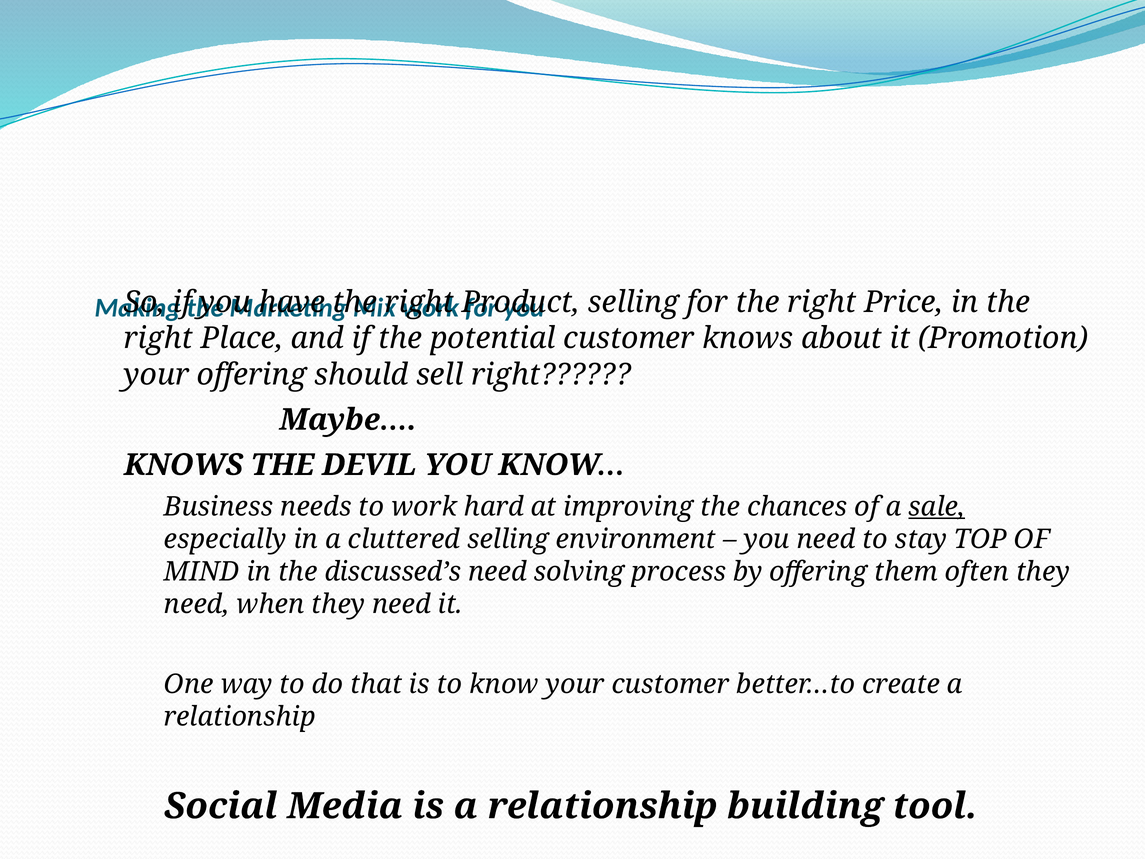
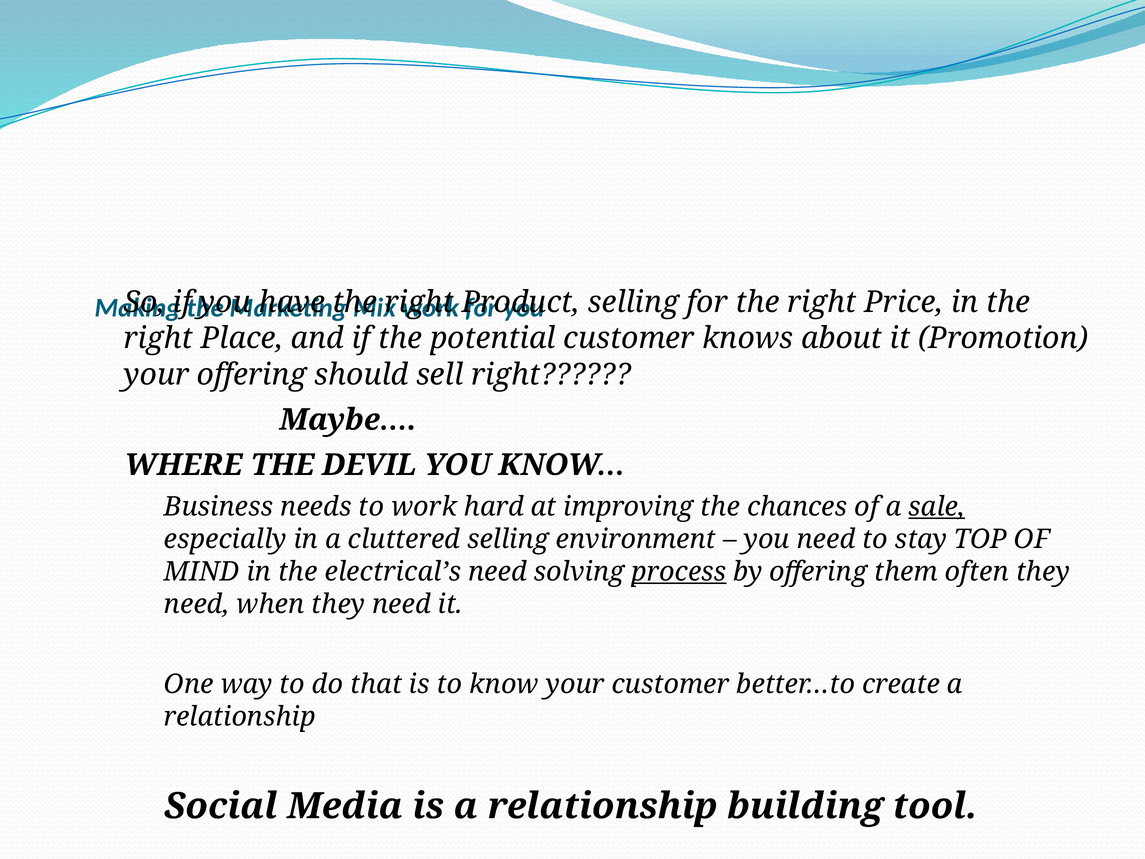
KNOWS: KNOWS -> WHERE (183, 465)
discussed’s: discussed’s -> electrical’s (393, 571)
process underline: none -> present (679, 571)
